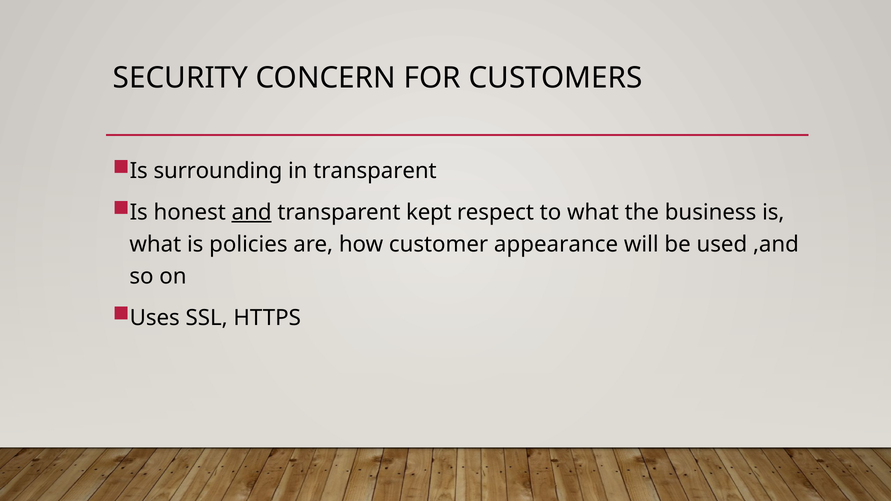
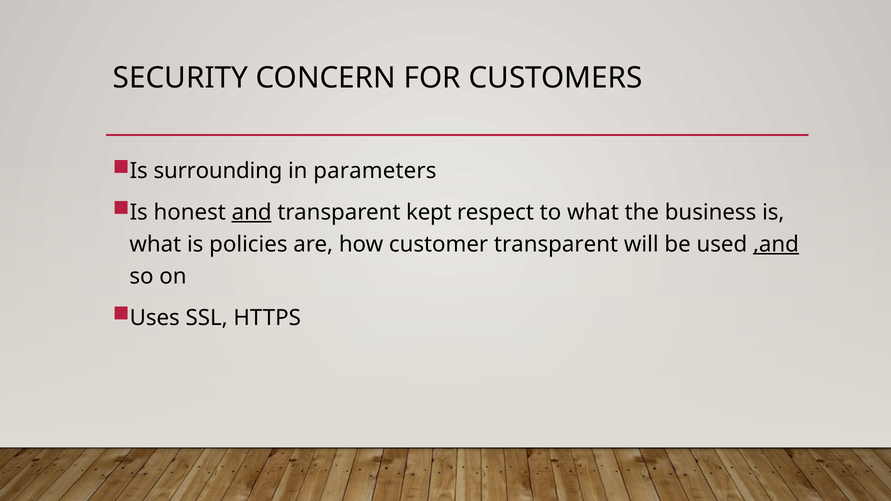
in transparent: transparent -> parameters (375, 171)
customer appearance: appearance -> transparent (556, 244)
,and underline: none -> present (776, 244)
